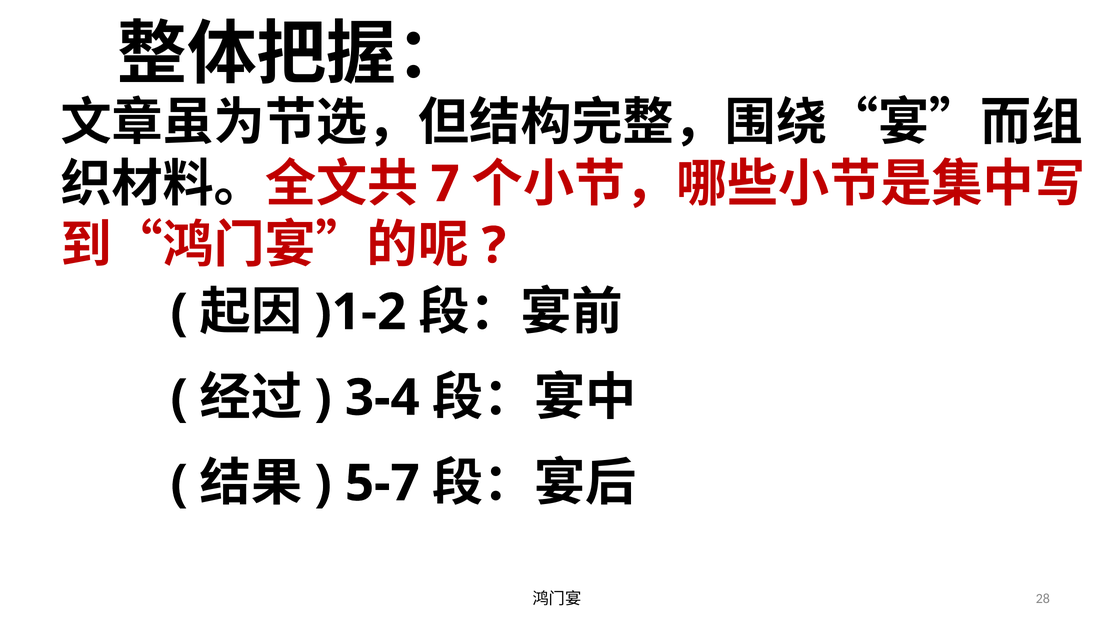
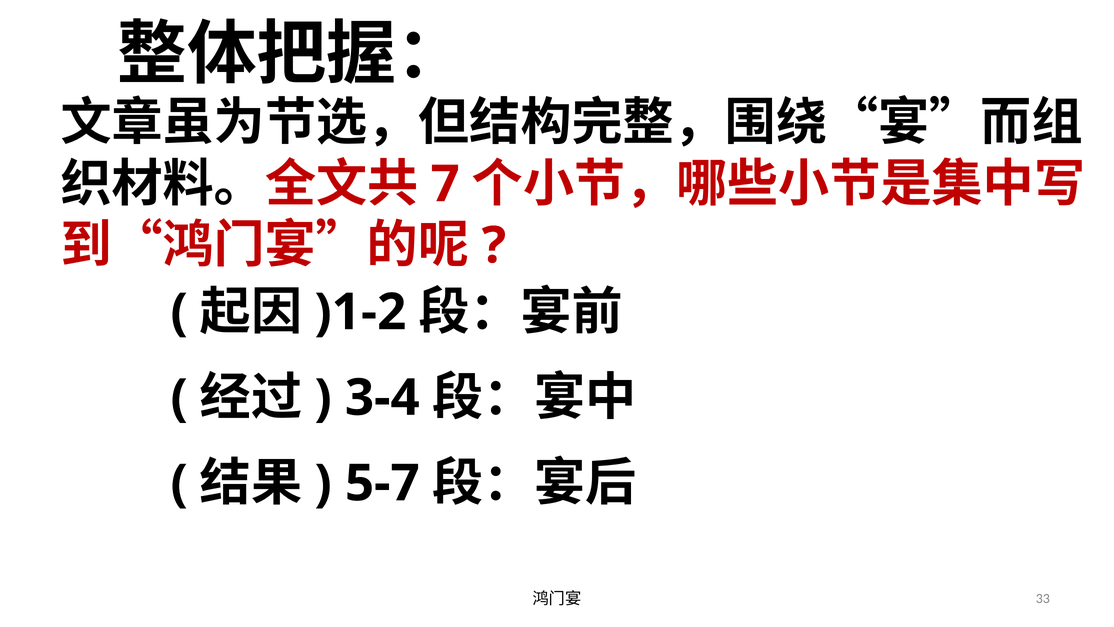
28: 28 -> 33 (1043, 598)
